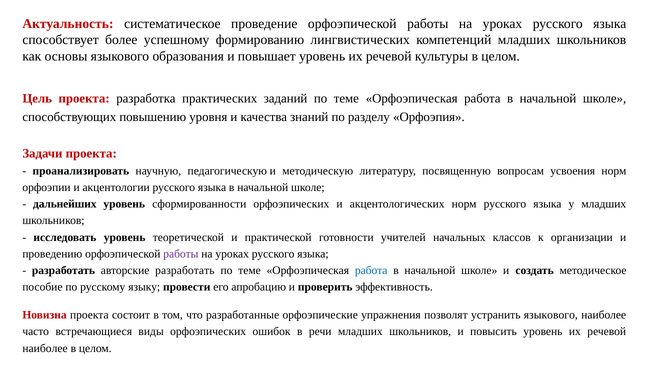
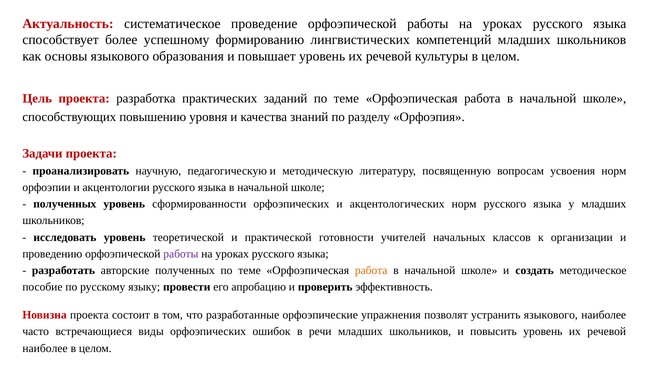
дальнейших: дальнейших -> полученных (65, 204)
авторские разработать: разработать -> полученных (185, 270)
работа colour: blue -> orange (371, 270)
